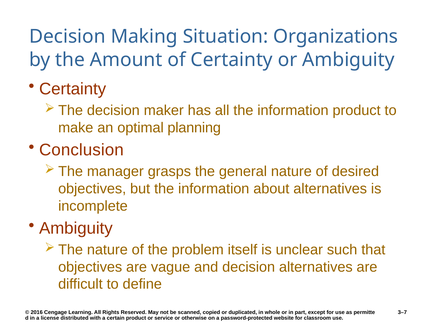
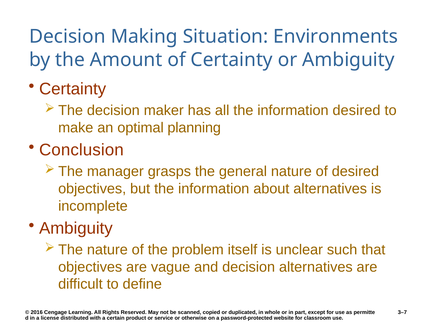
Organizations: Organizations -> Environments (336, 37)
information product: product -> desired (357, 110)
